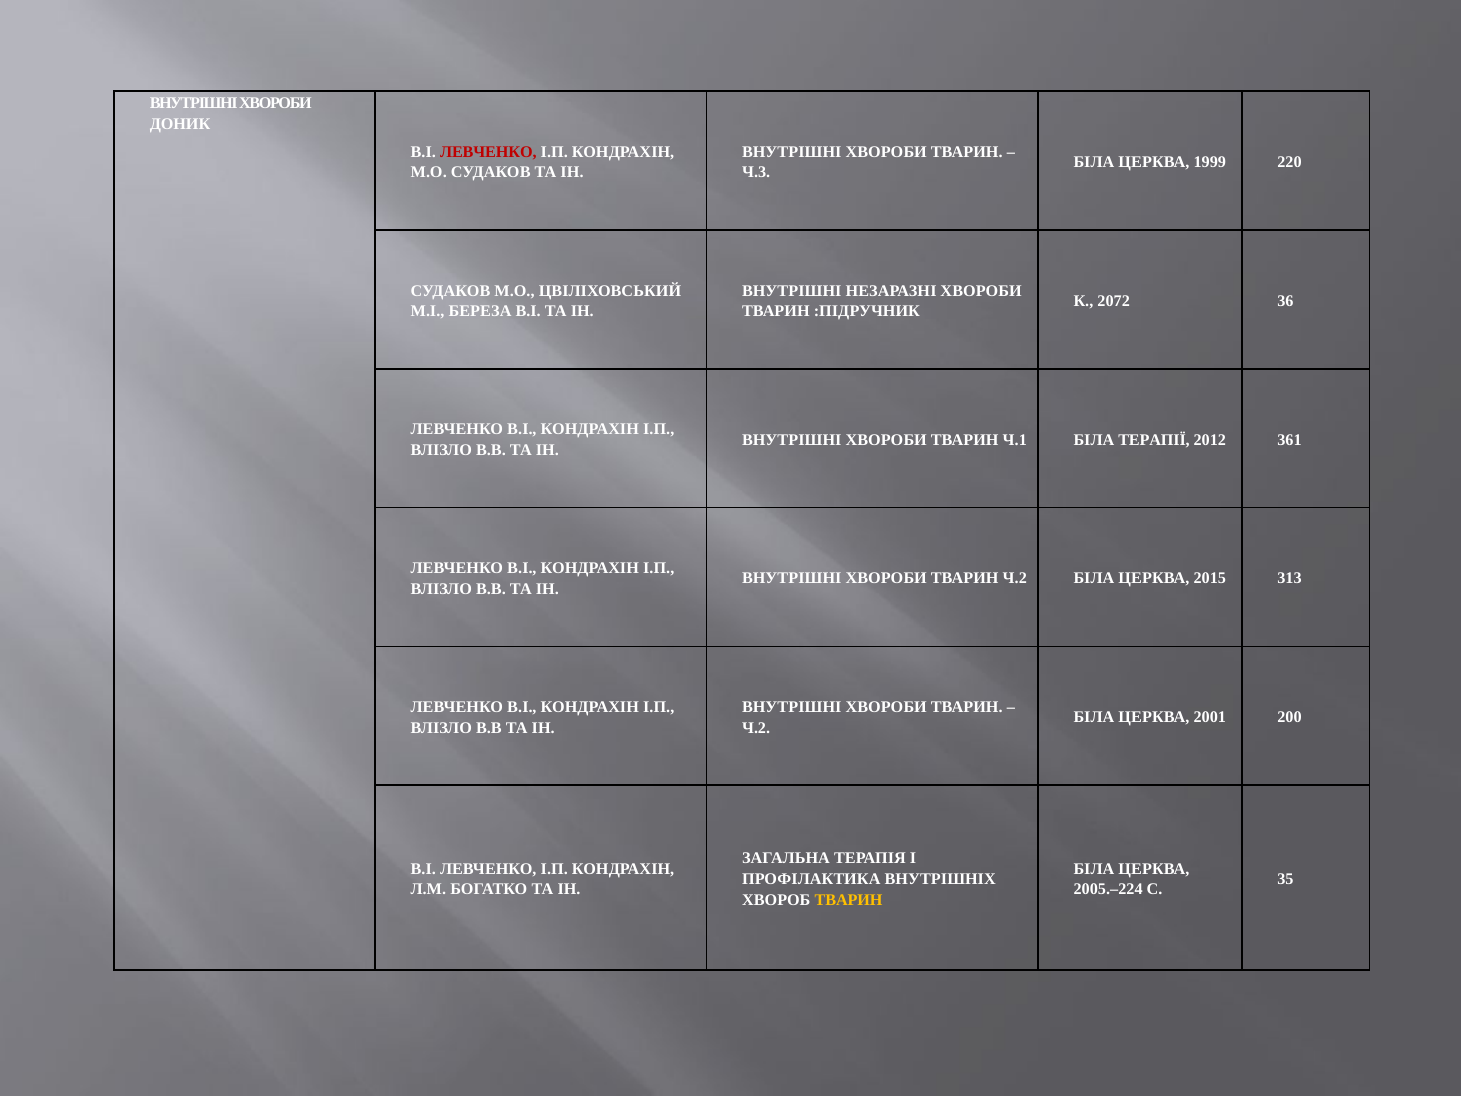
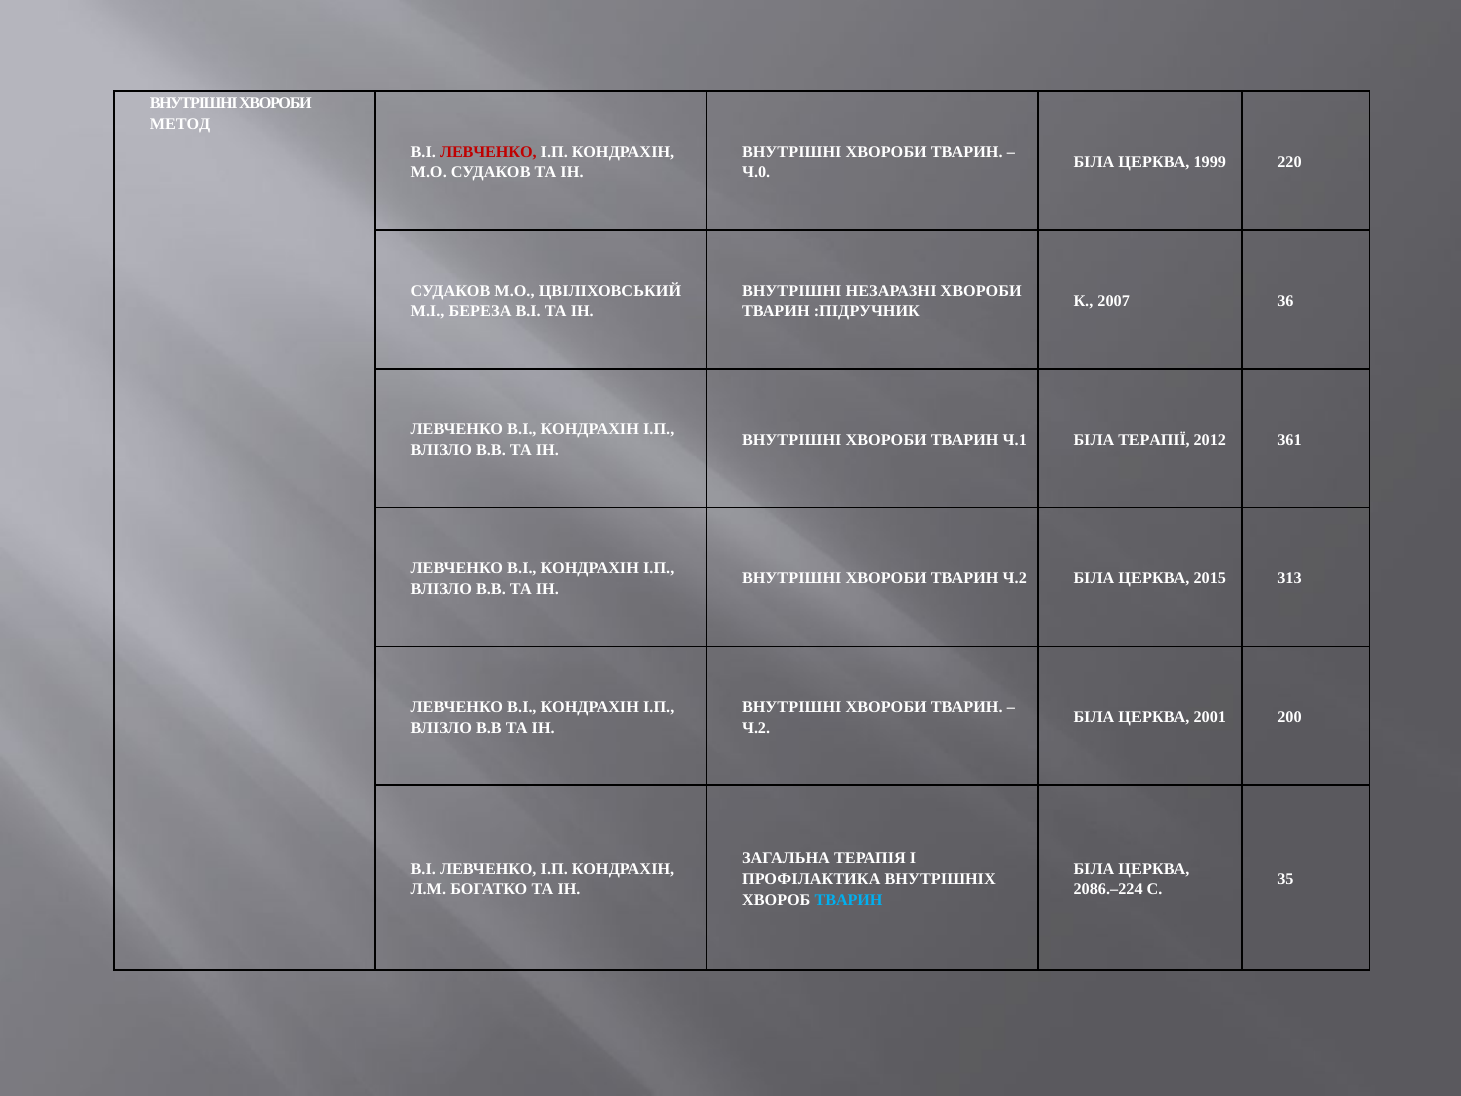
ДОНИК: ДОНИК -> МЕТОД (180, 124)
Ч.3: Ч.3 -> Ч.0 (756, 173)
2072: 2072 -> 2007 (1114, 301)
2005.–224: 2005.–224 -> 2086.–224 (1108, 889)
ТВАРИН colour: yellow -> light blue (849, 900)
